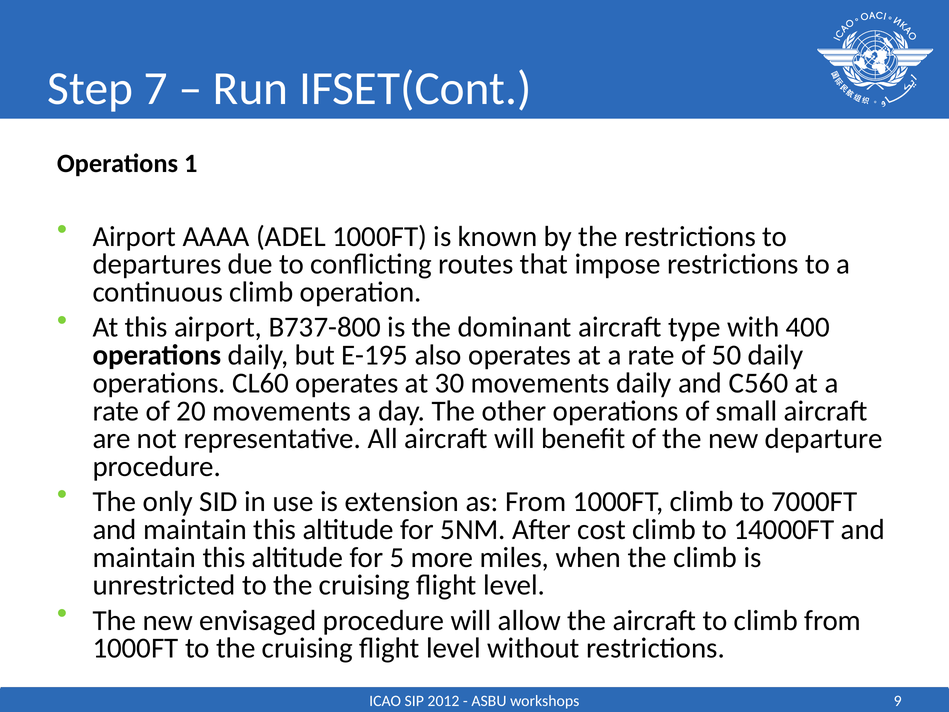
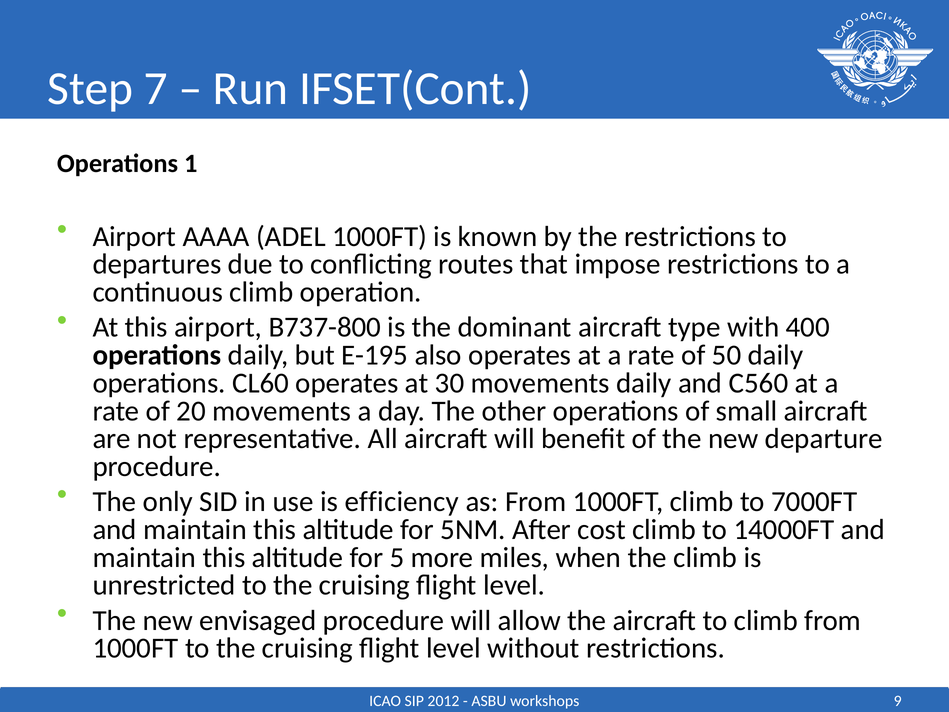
extension: extension -> efficiency (402, 502)
